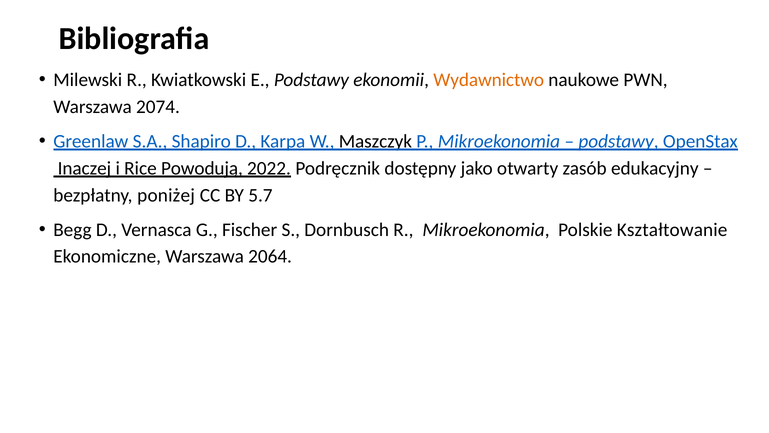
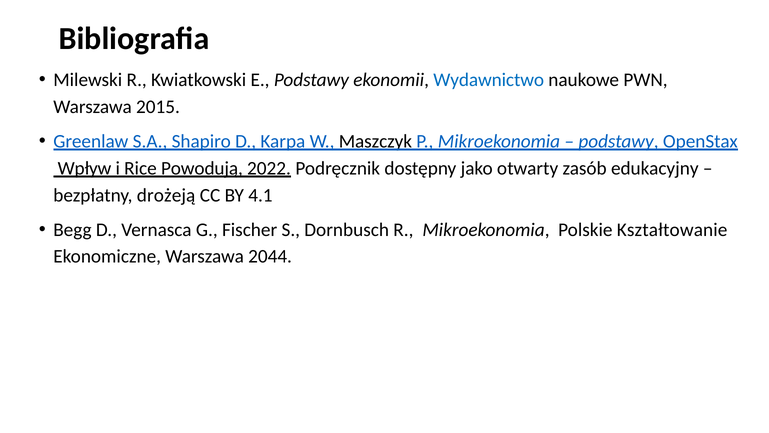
Wydawnictwo colour: orange -> blue (489, 80)
2074: 2074 -> 2015 (158, 107)
Inaczej: Inaczej -> Wpływ (85, 168)
poniżej: poniżej -> drożeją (166, 195)
5.7: 5.7 -> 4.1 (260, 195)
2064: 2064 -> 2044 (270, 256)
